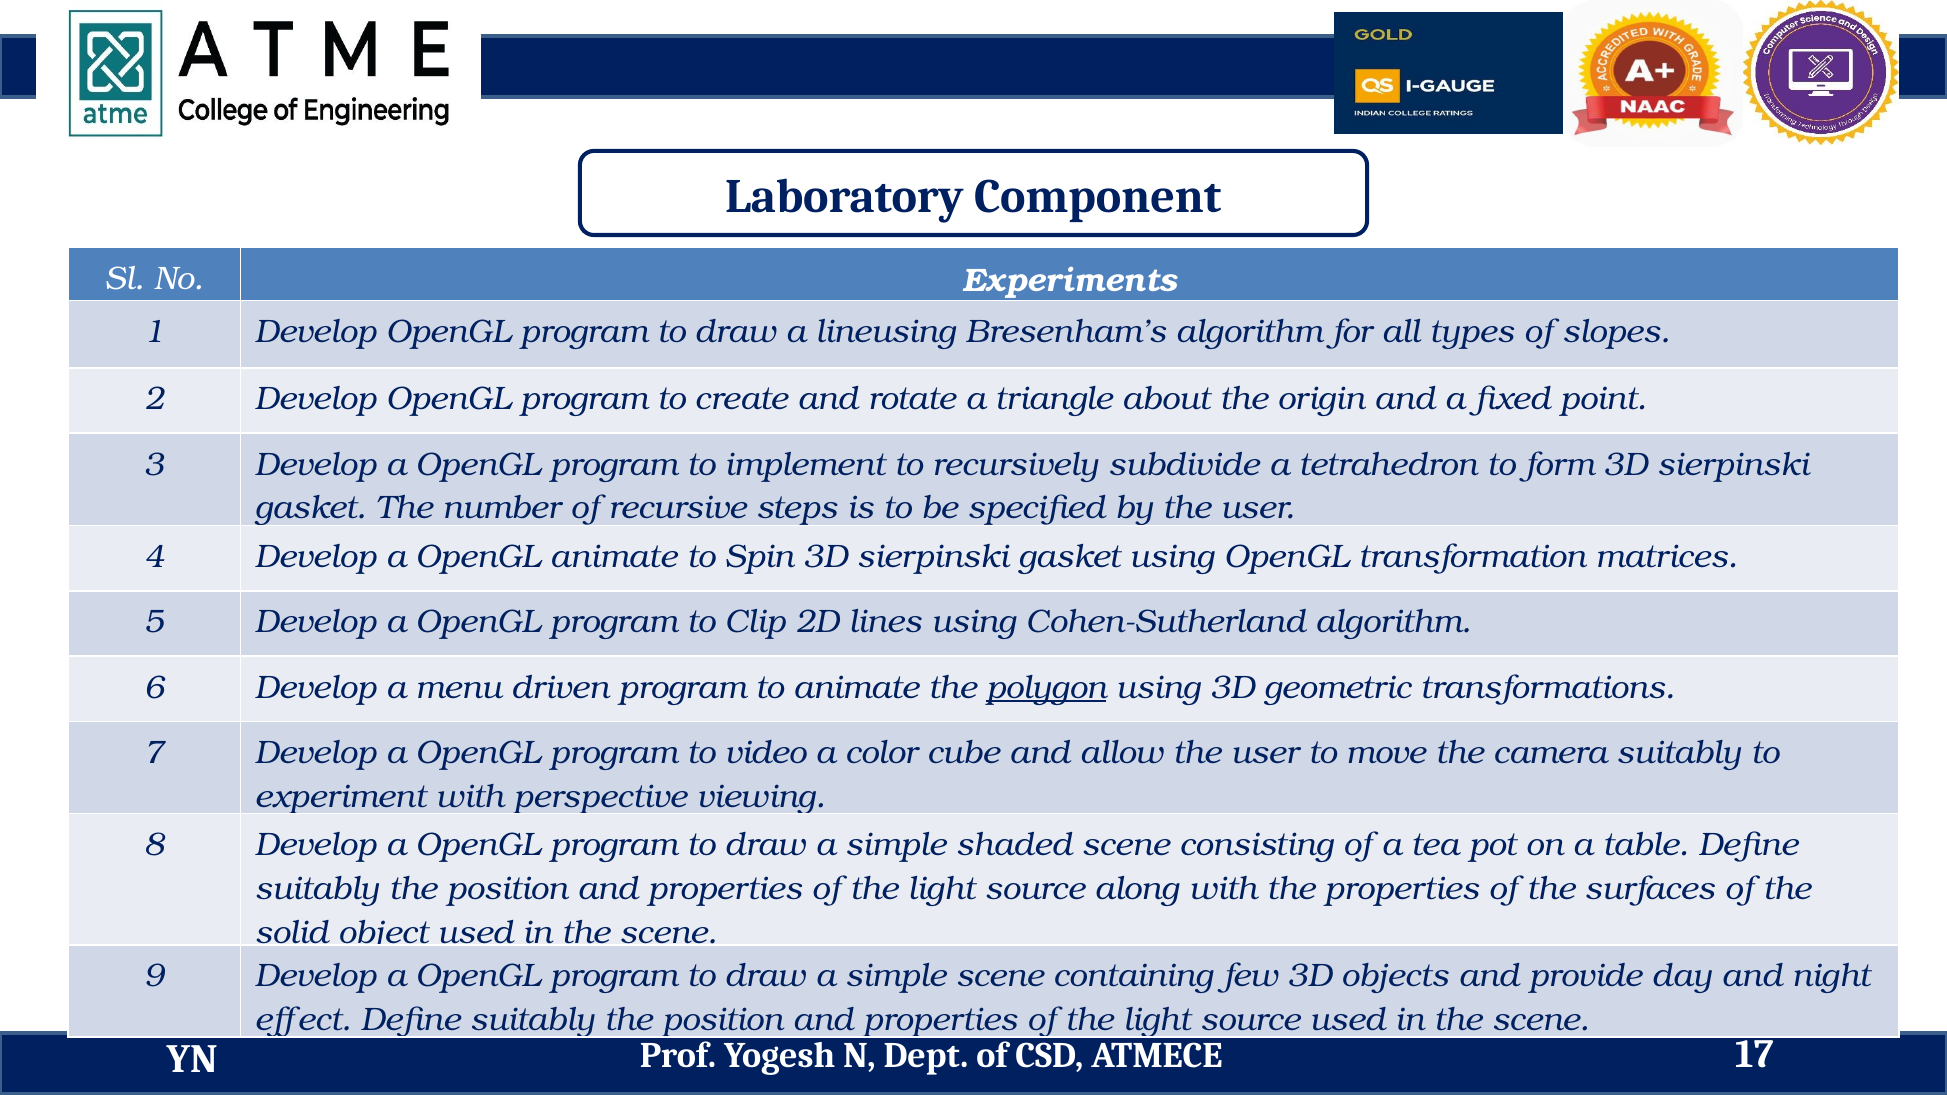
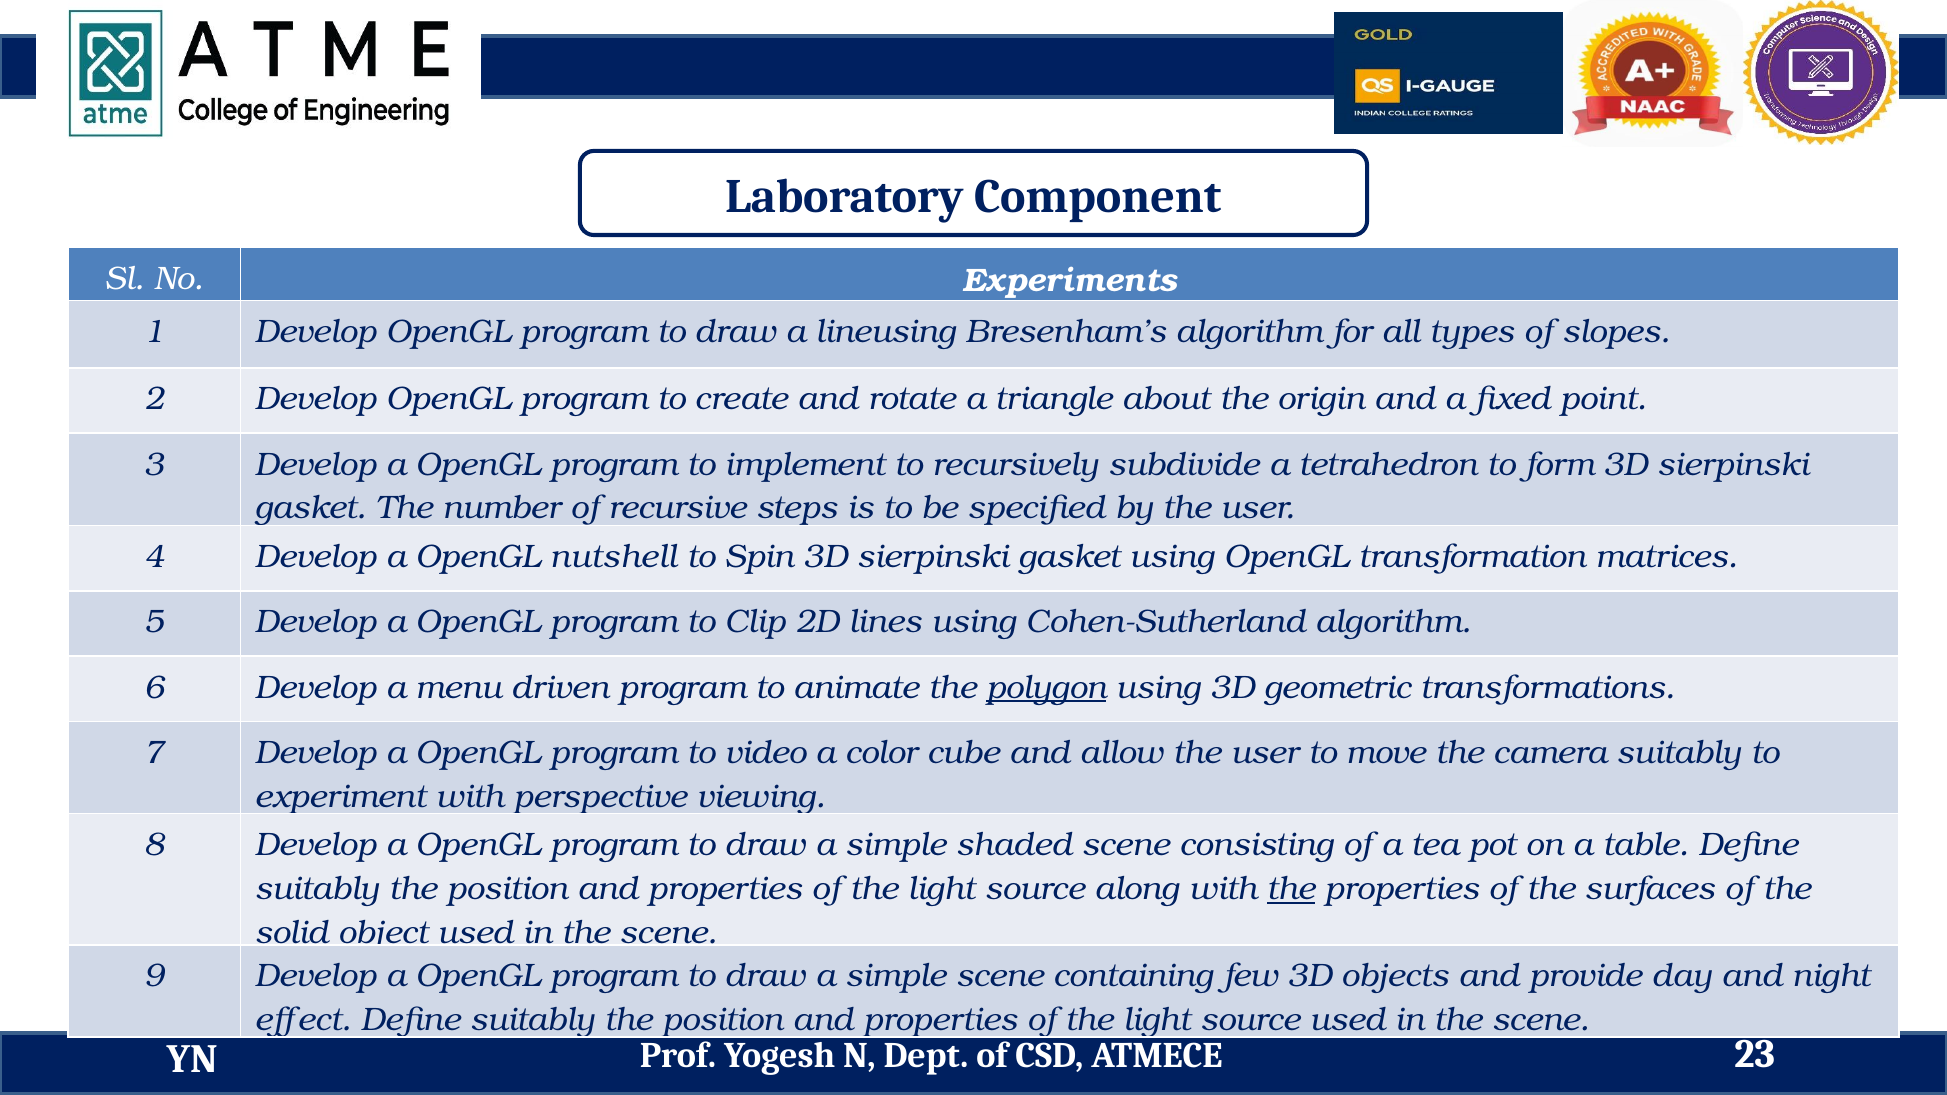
OpenGL animate: animate -> nutshell (613, 557)
the underline: none -> present (1291, 889)
17: 17 -> 23 (1755, 1054)
